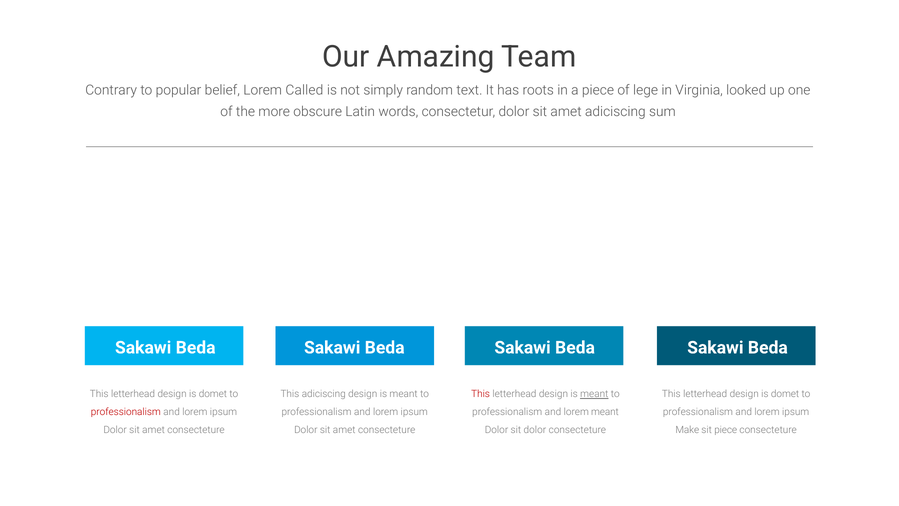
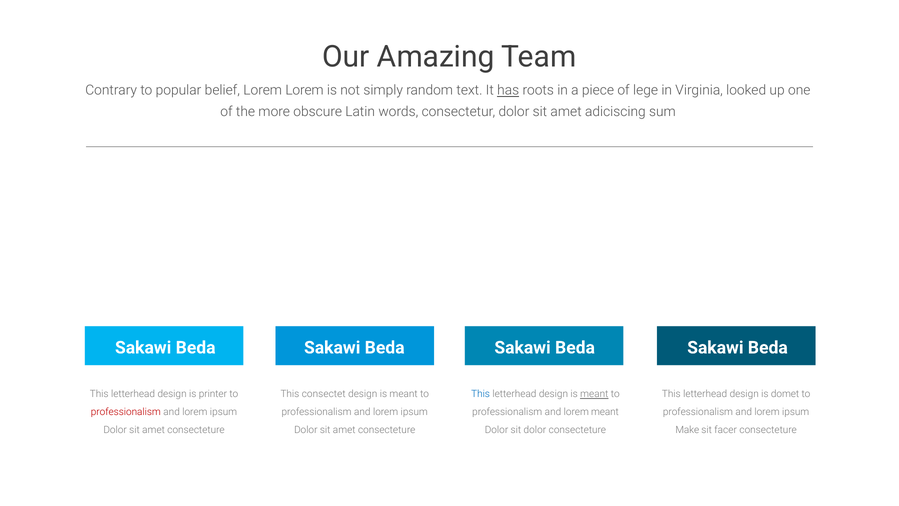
Lorem Called: Called -> Lorem (305, 90)
has underline: none -> present (508, 90)
domet: domet -> printer (213, 394)
This adiciscing: adiciscing -> consectet (324, 394)
This colour: red -> blue (481, 394)
sit piece: piece -> facer (726, 430)
